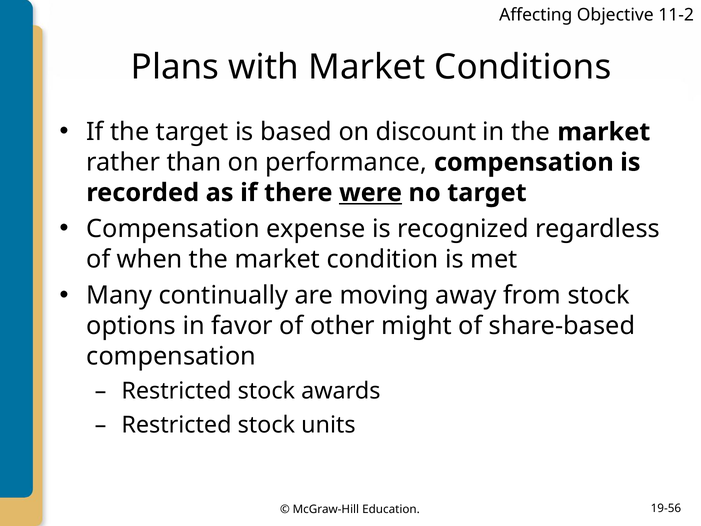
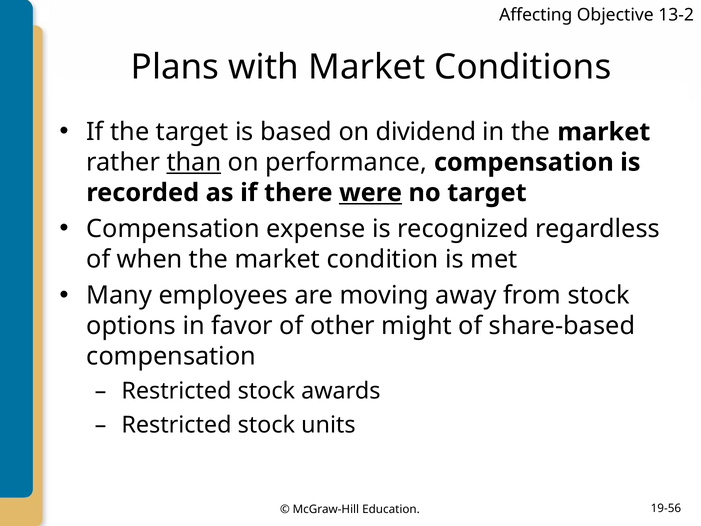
11-2: 11-2 -> 13-2 (676, 15)
discount: discount -> dividend (426, 132)
than underline: none -> present (194, 162)
continually: continually -> employees (223, 295)
